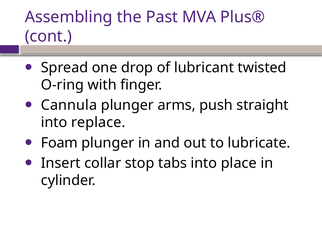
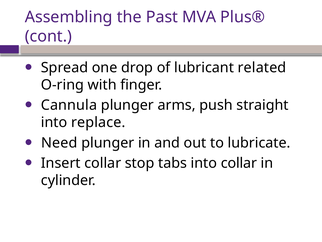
twisted: twisted -> related (262, 68)
Foam: Foam -> Need (59, 143)
into place: place -> collar (239, 163)
